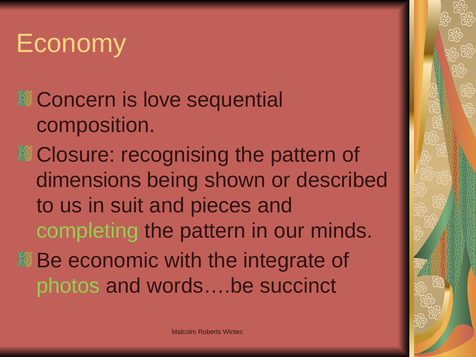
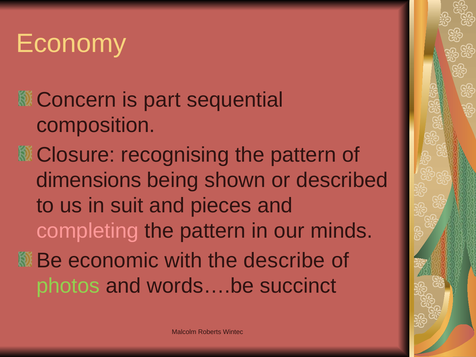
love: love -> part (162, 100)
completing colour: light green -> pink (87, 231)
integrate: integrate -> describe (284, 261)
